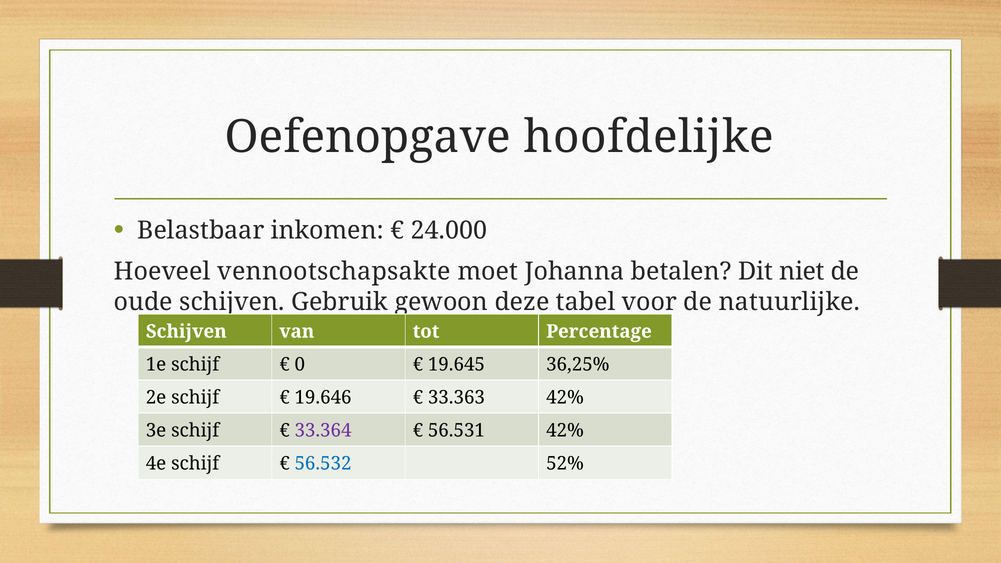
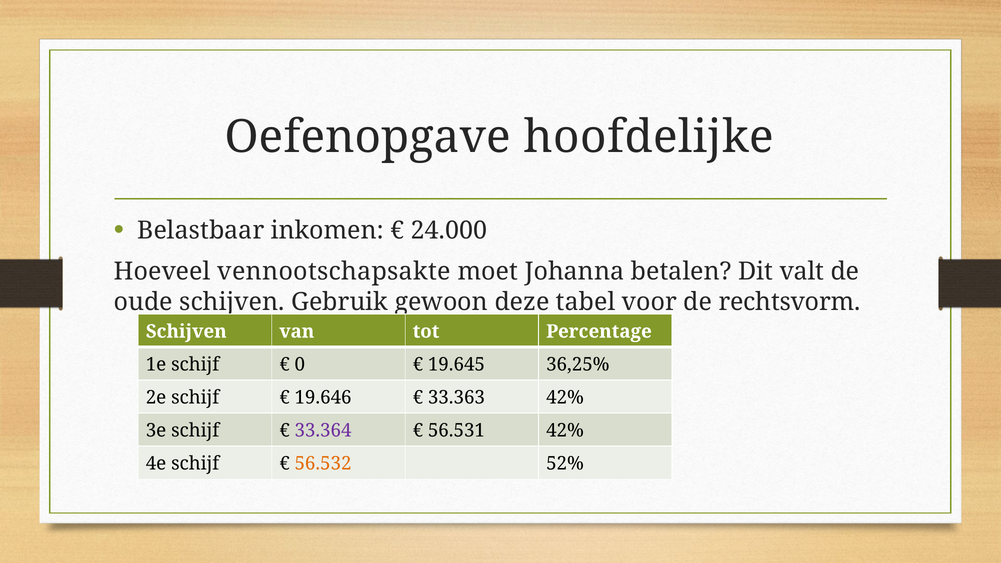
niet: niet -> valt (802, 272)
natuurlijke: natuurlijke -> rechtsvorm (790, 302)
56.532 colour: blue -> orange (323, 464)
